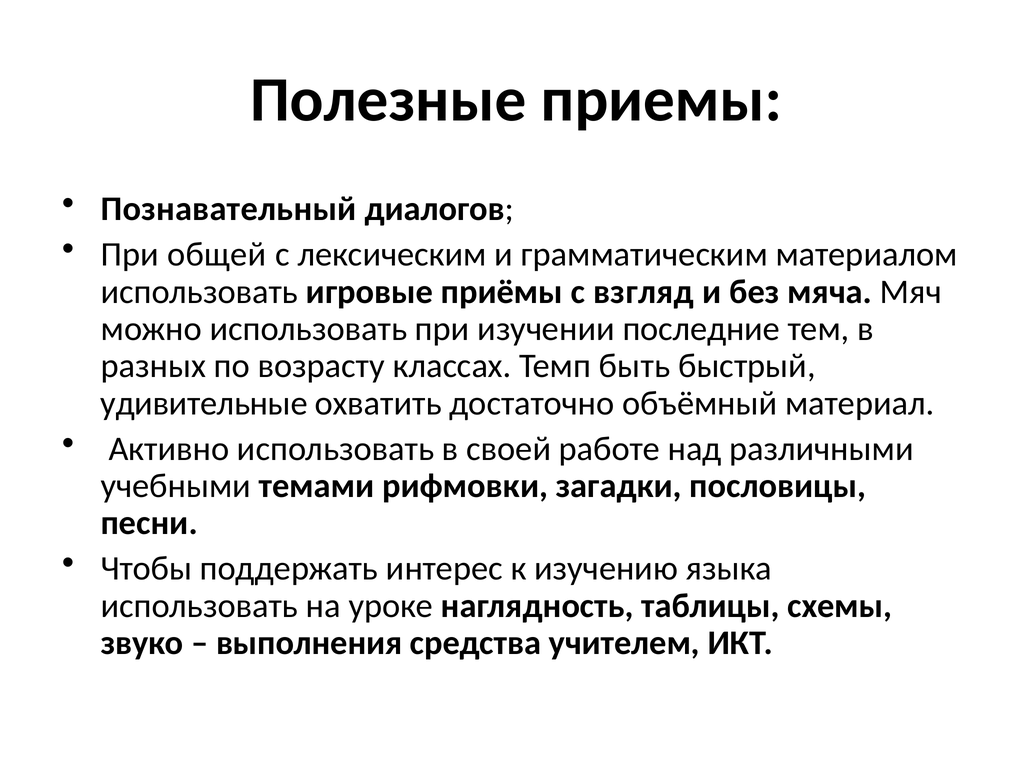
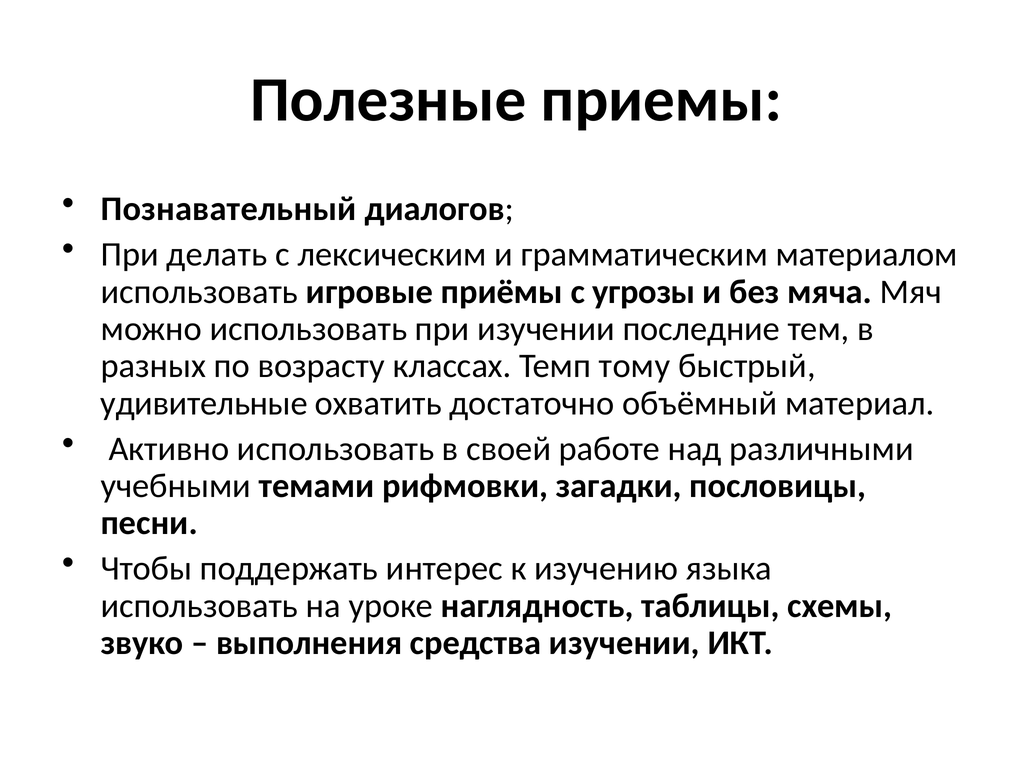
общей: общей -> делать (217, 254)
взгляд: взгляд -> угрозы (644, 292)
быть: быть -> тому (634, 366)
средства учителем: учителем -> изучении (624, 643)
